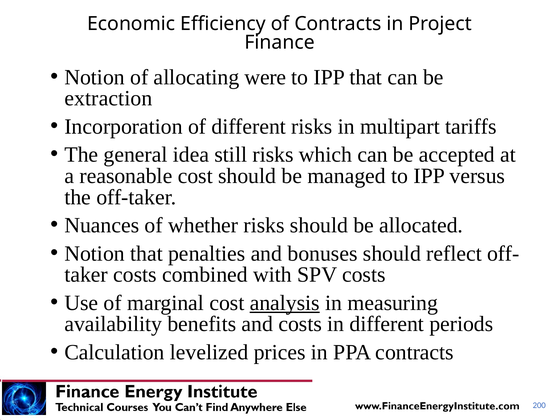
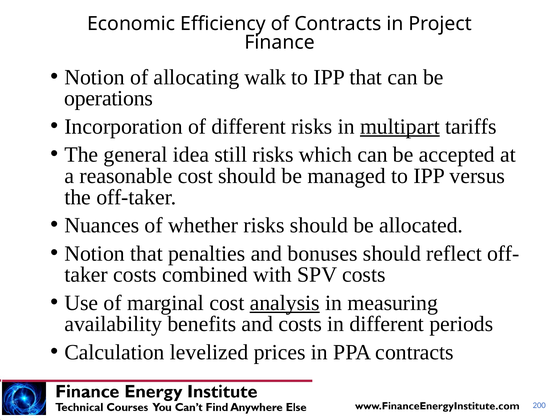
were: were -> walk (265, 77)
extraction: extraction -> operations (109, 98)
multipart underline: none -> present (400, 127)
